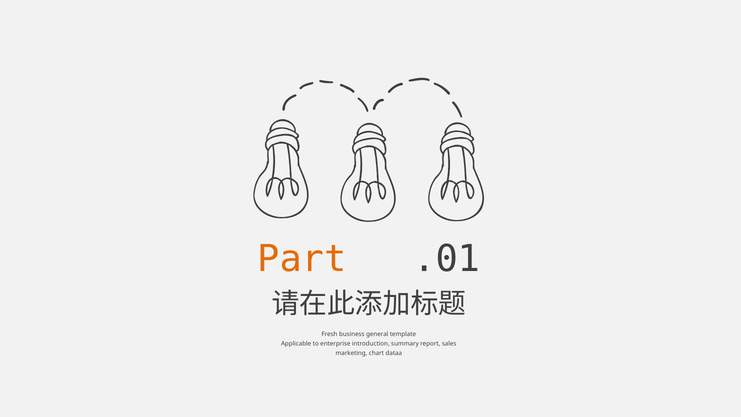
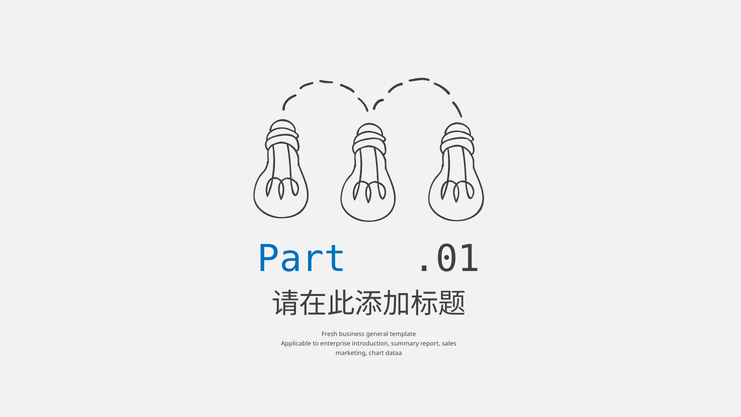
Part colour: orange -> blue (302, 259)
